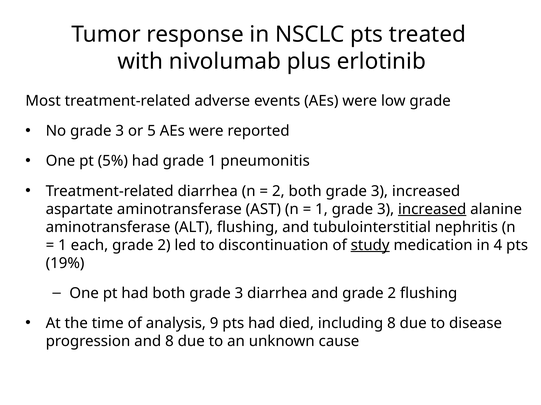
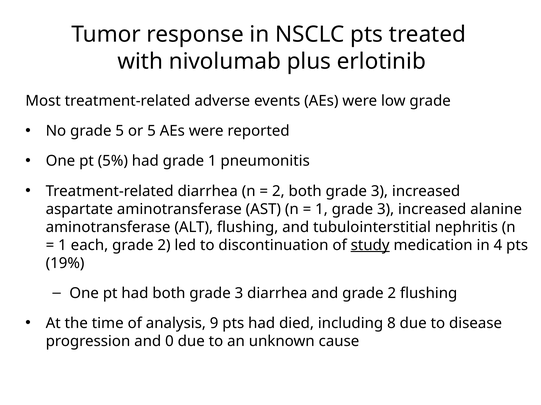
No grade 3: 3 -> 5 (120, 131)
increased underline: present -> none (432, 209)
and 8: 8 -> 0 (169, 342)
